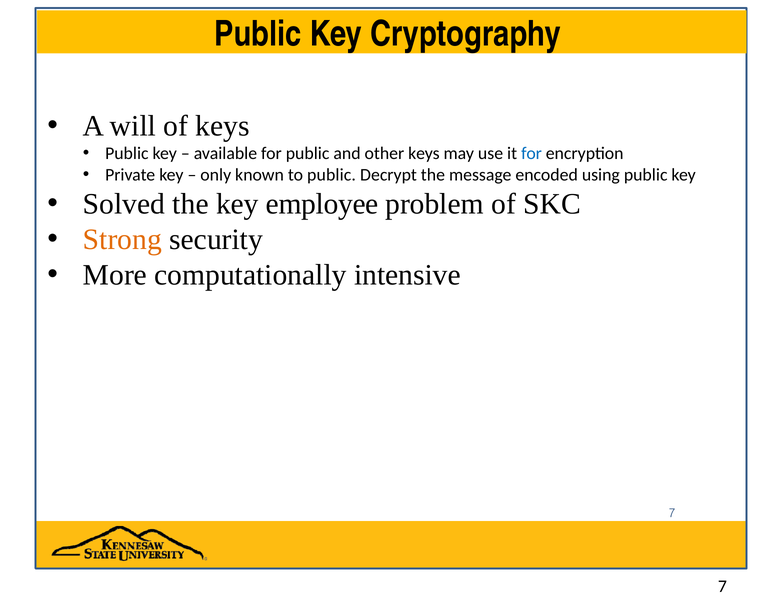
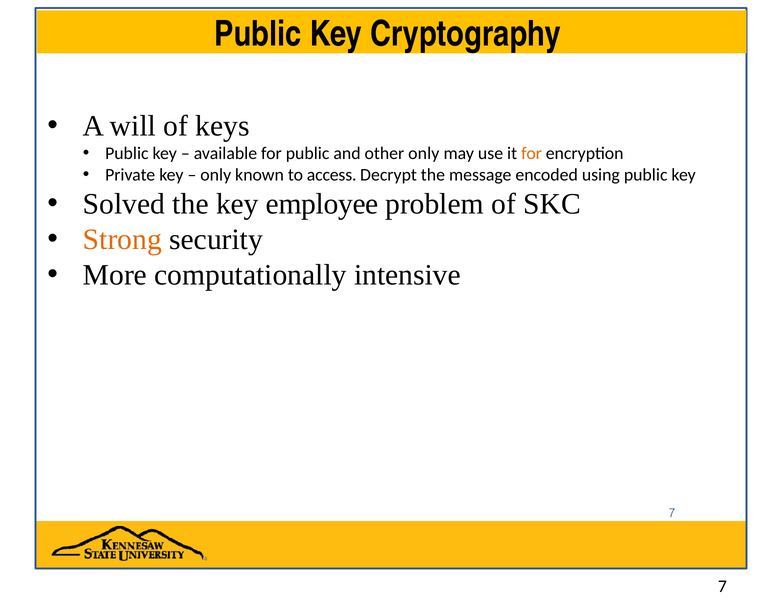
other keys: keys -> only (424, 154)
for colour: blue -> orange (532, 154)
to public: public -> access (332, 175)
